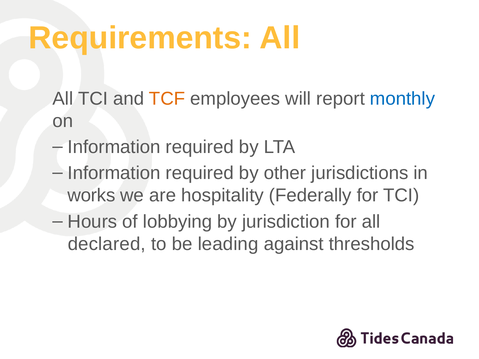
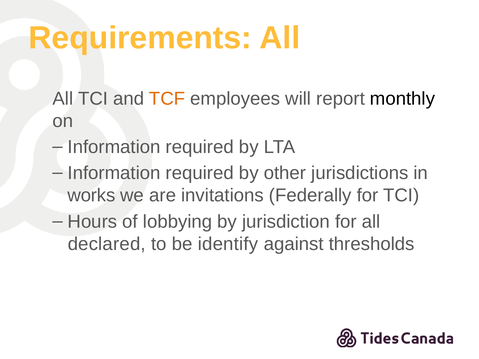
monthly colour: blue -> black (403, 99)
hospitality: hospitality -> invitations (223, 196)
leading: leading -> identify (228, 244)
